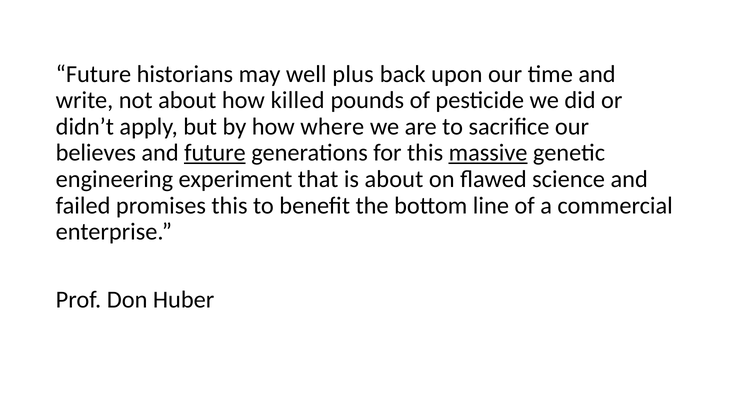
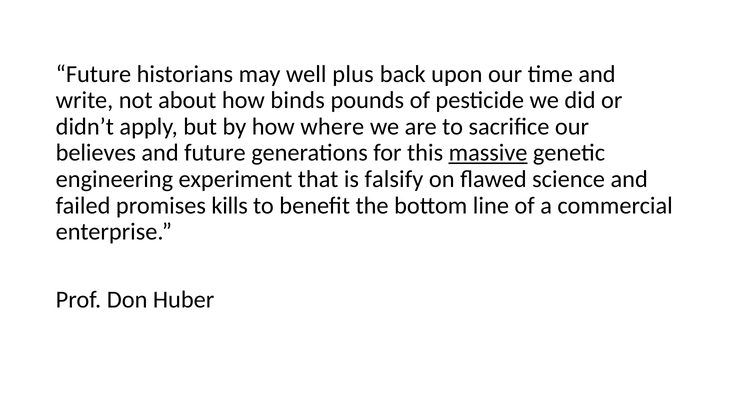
killed: killed -> binds (298, 100)
future underline: present -> none (215, 153)
is about: about -> falsify (394, 179)
promises this: this -> kills (230, 206)
